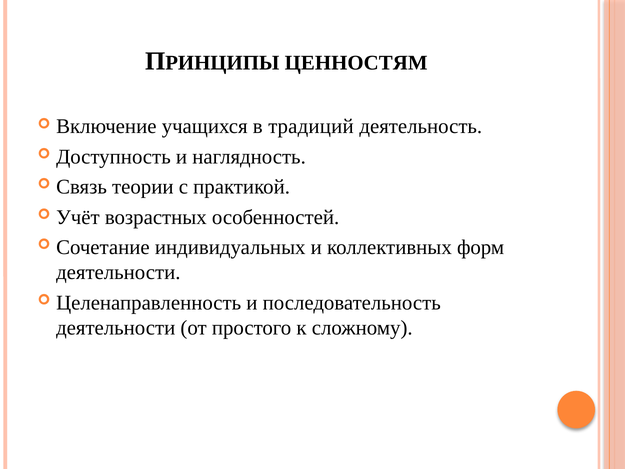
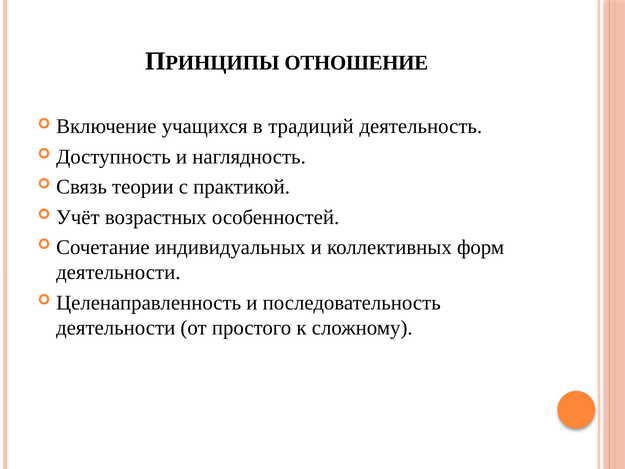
ЦЕННОСТЯМ: ЦЕННОСТЯМ -> ОТНОШЕНИЕ (356, 63)
